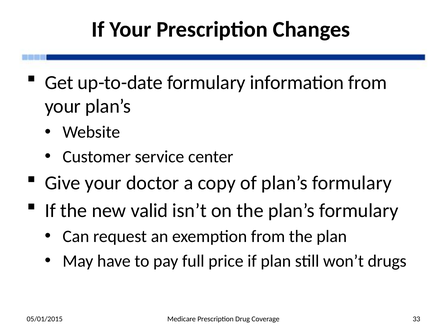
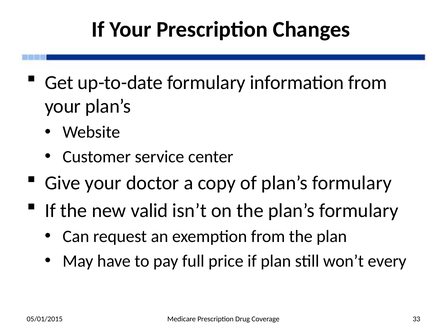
drugs: drugs -> every (387, 261)
